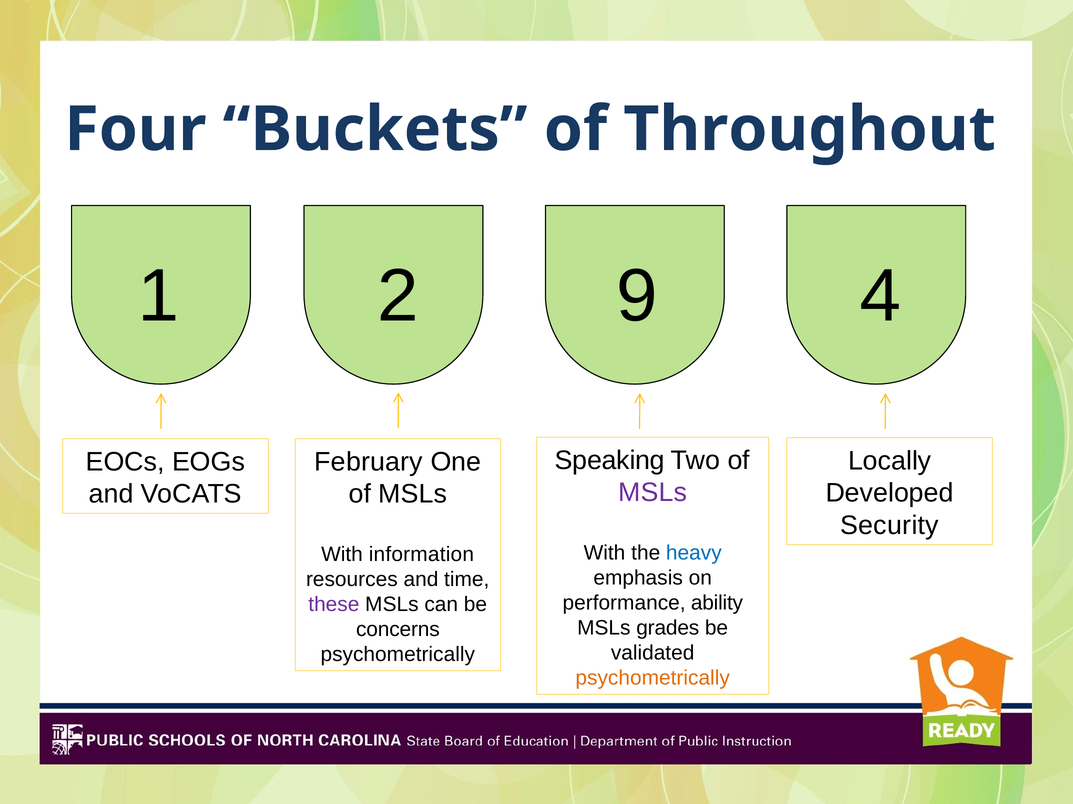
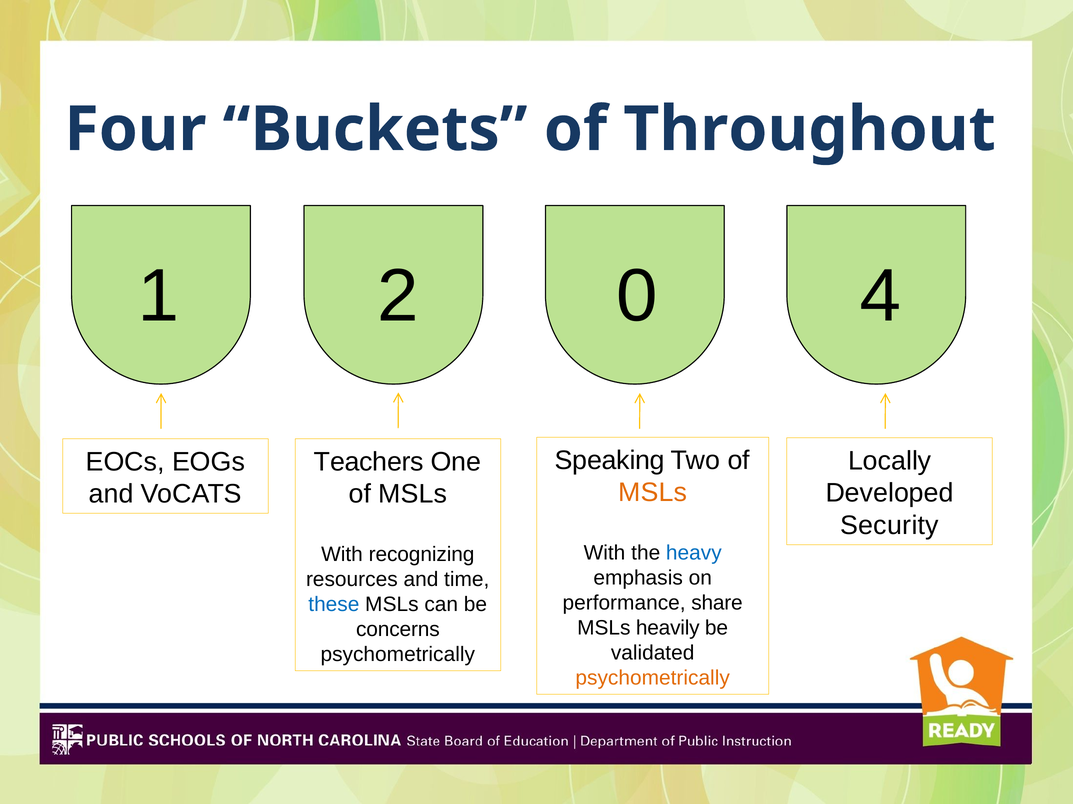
9: 9 -> 0 (637, 297)
February: February -> Teachers (369, 462)
MSLs colour: purple -> orange (653, 493)
information: information -> recognizing (422, 555)
ability: ability -> share (717, 603)
these colour: purple -> blue (334, 605)
grades: grades -> heavily (668, 628)
